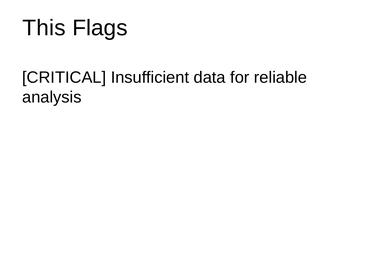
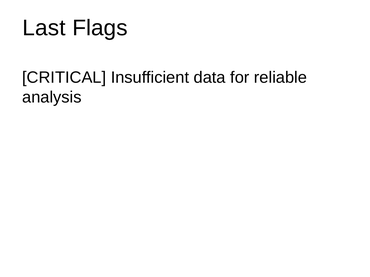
This: This -> Last (44, 28)
